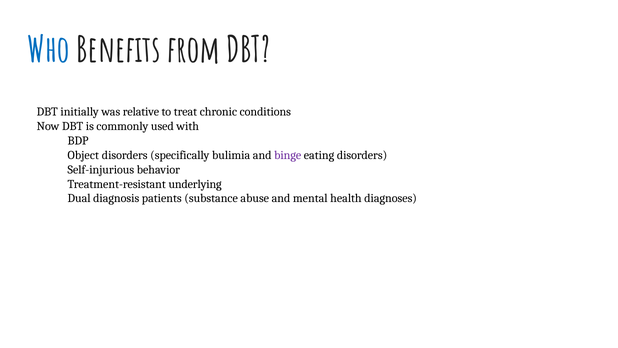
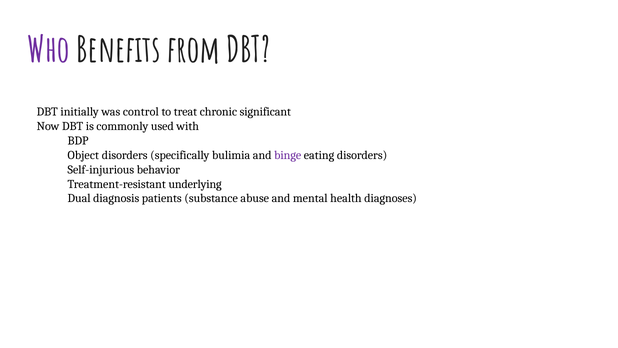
Who colour: blue -> purple (49, 50)
relative: relative -> control (141, 112)
conditions: conditions -> significant (265, 112)
